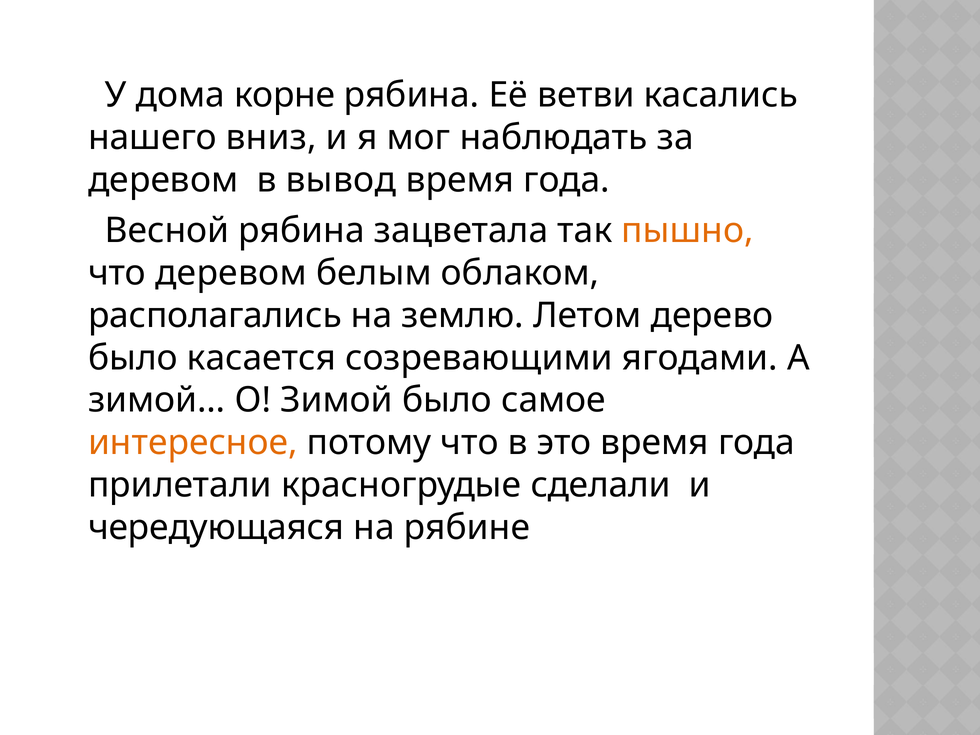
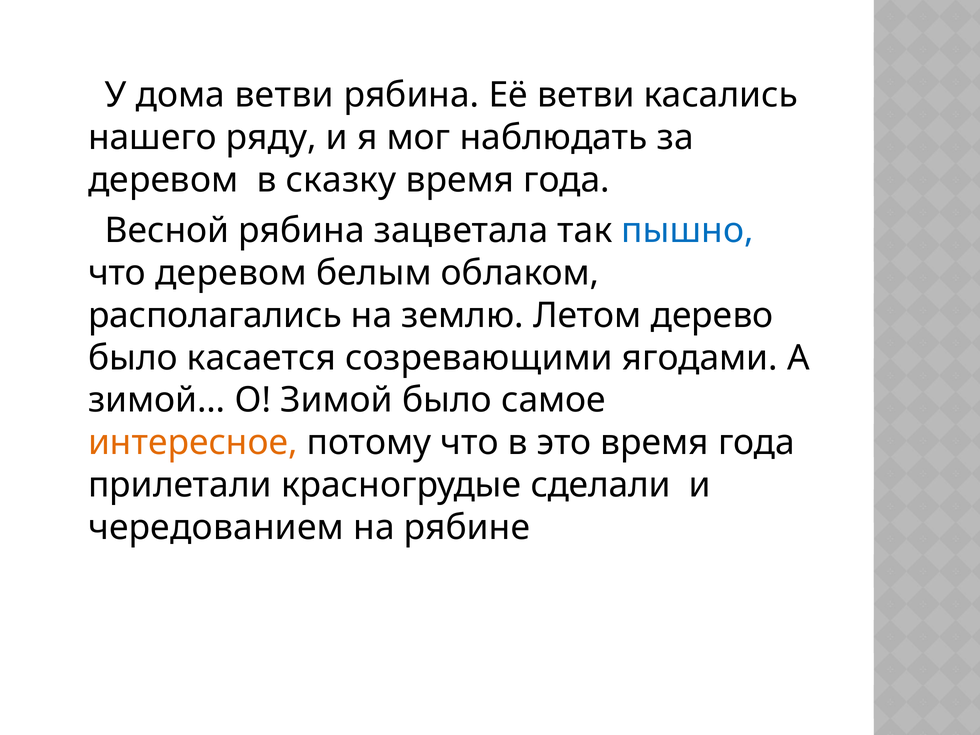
дома корне: корне -> ветви (284, 95)
вниз: вниз -> ряду (271, 137)
вывод: вывод -> сказку (341, 180)
пышно colour: orange -> blue (688, 231)
чередующаяся: чередующаяся -> чередованием (216, 528)
